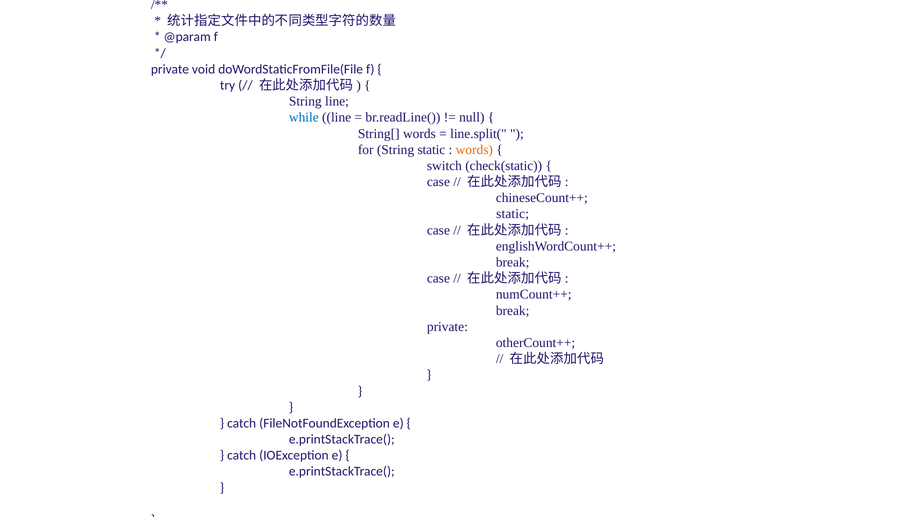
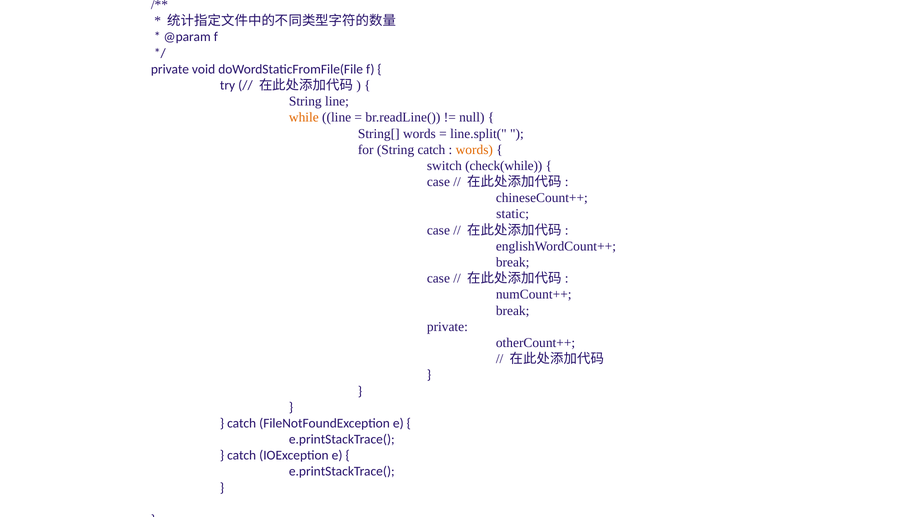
while colour: blue -> orange (304, 118)
String static: static -> catch (431, 150)
check(static: check(static -> check(while (504, 166)
